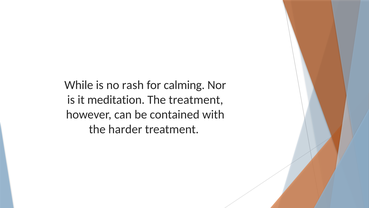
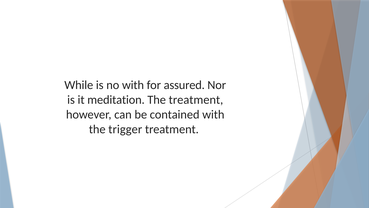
no rash: rash -> with (133, 85)
calming: calming -> assured (184, 85)
harder: harder -> trigger (125, 129)
